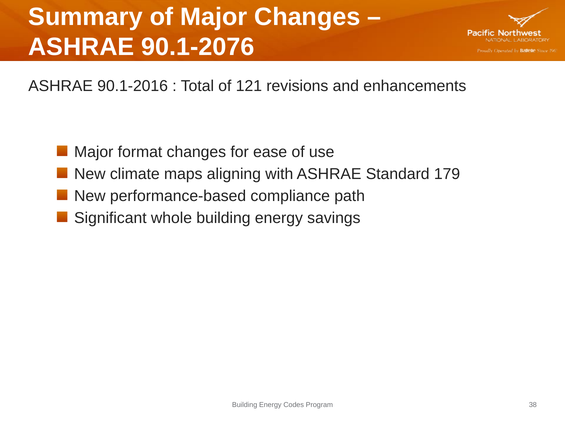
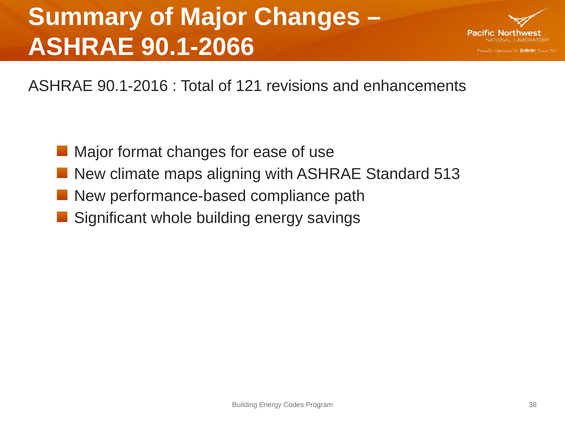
90.1-2076: 90.1-2076 -> 90.1-2066 (198, 47)
179: 179 -> 513 (447, 174)
